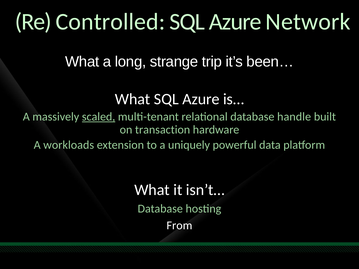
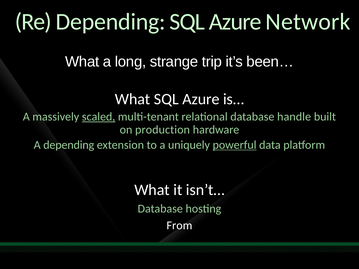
Re Controlled: Controlled -> Depending (111, 22)
transaction: transaction -> production (163, 130)
A workloads: workloads -> depending (69, 145)
powerful underline: none -> present (235, 145)
